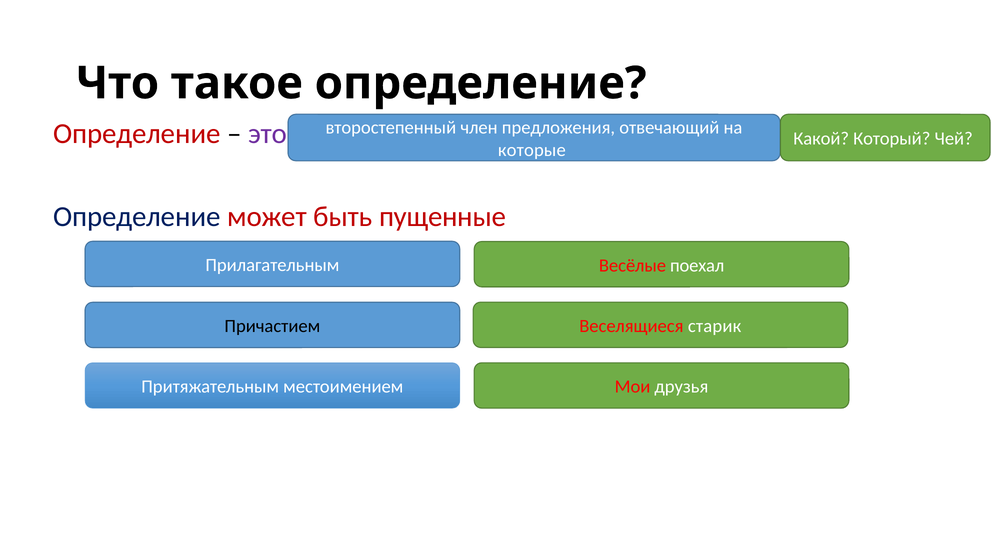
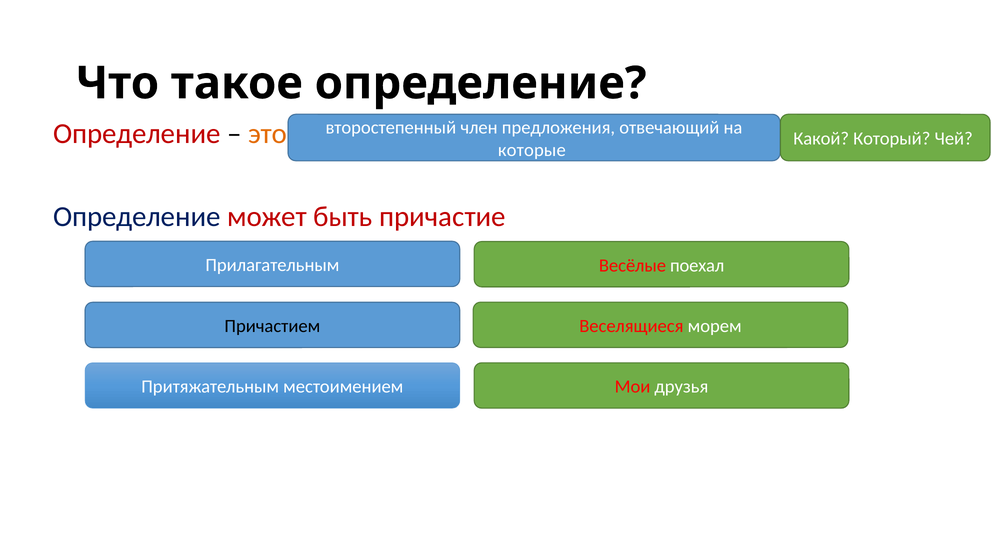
это colour: purple -> orange (267, 134)
пущенные: пущенные -> причастие (442, 217)
старик: старик -> морем (715, 326)
